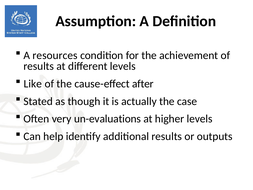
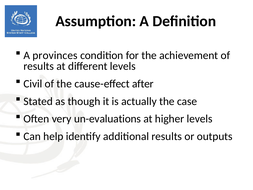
resources: resources -> provinces (55, 55)
Like: Like -> Civil (33, 84)
